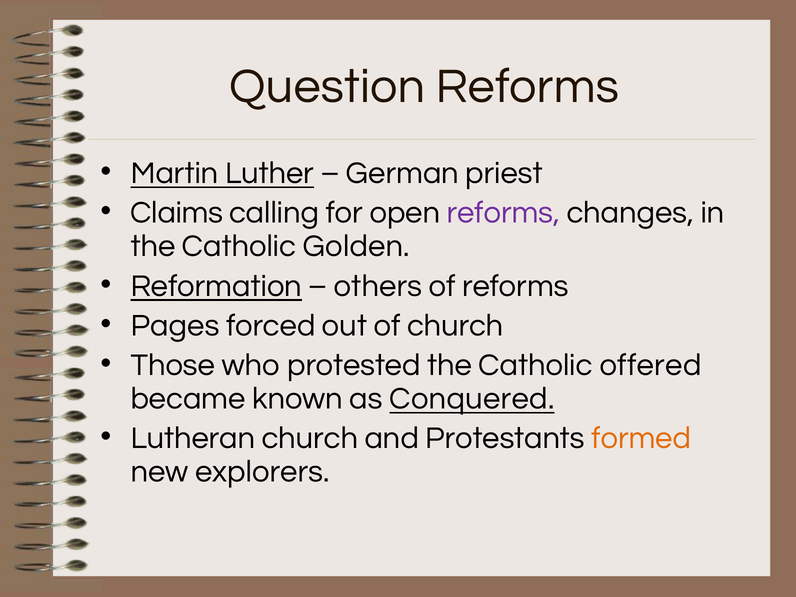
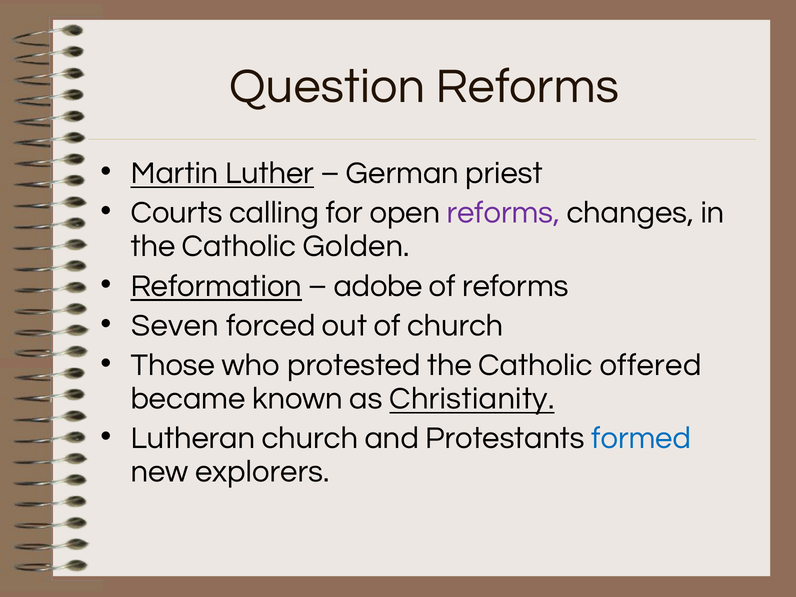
Claims: Claims -> Courts (177, 213)
others: others -> adobe (378, 286)
Pages: Pages -> Seven (175, 325)
Conquered: Conquered -> Christianity (472, 399)
formed colour: orange -> blue (641, 438)
